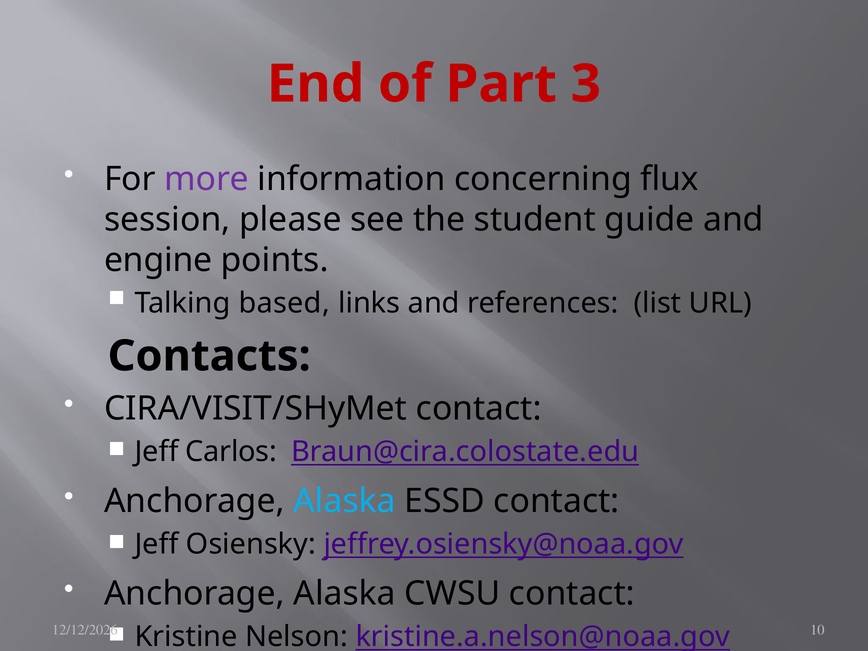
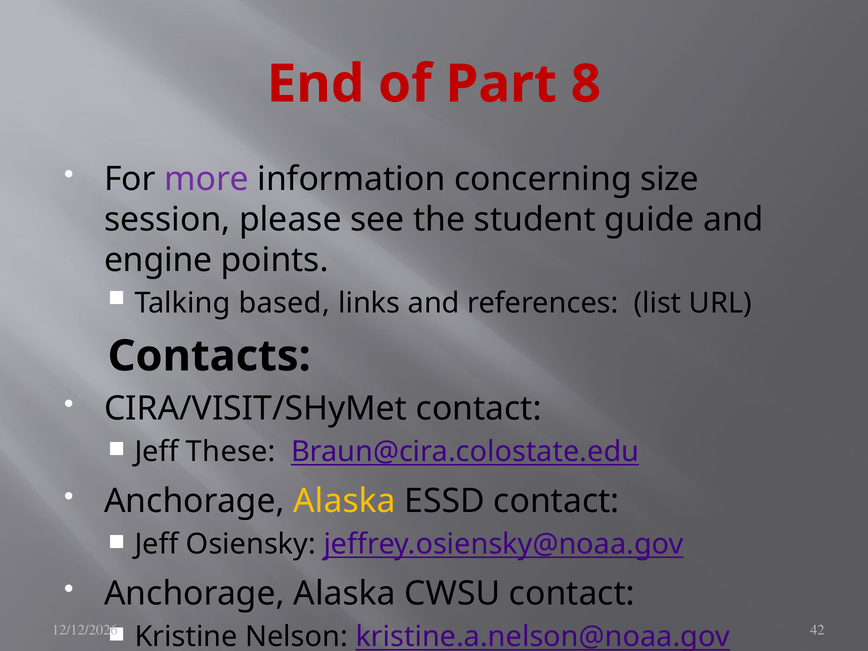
3: 3 -> 8 (586, 84)
flux: flux -> size (670, 179)
Carlos: Carlos -> These (231, 452)
Alaska colour: light blue -> yellow (345, 501)
10: 10 -> 42 (817, 630)
